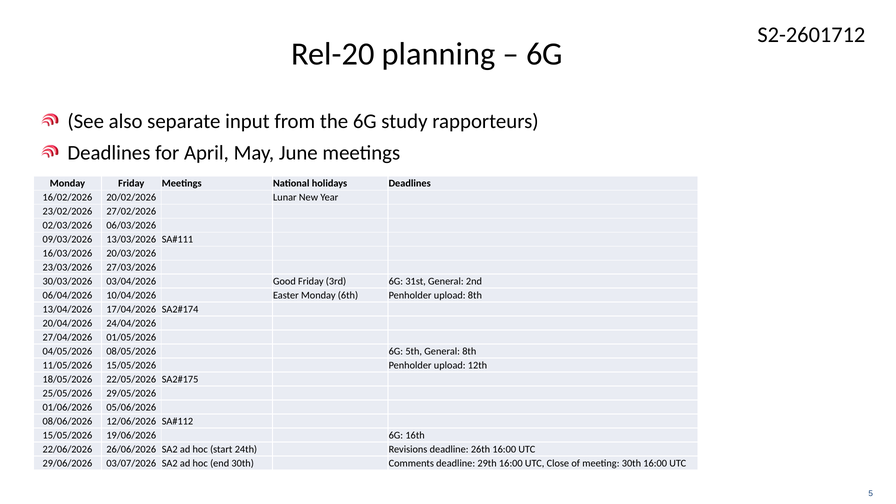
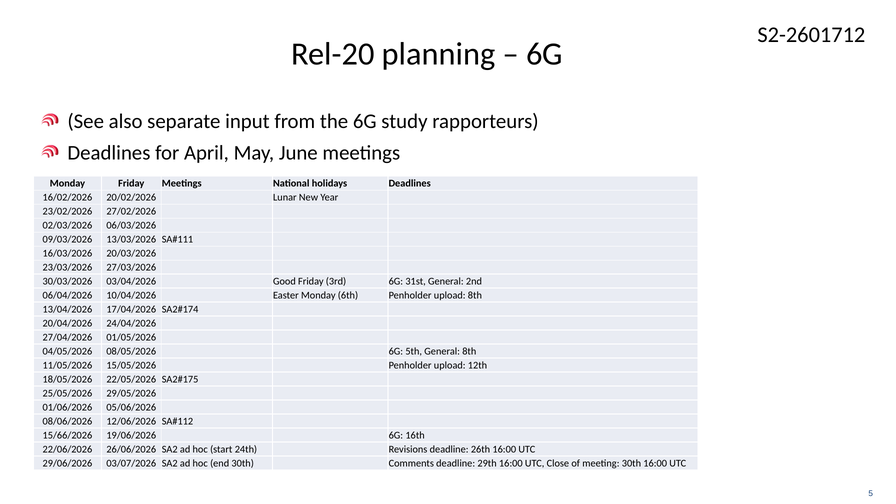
15/05/2026: 15/05/2026 -> 15/66/2026 (67, 435)
